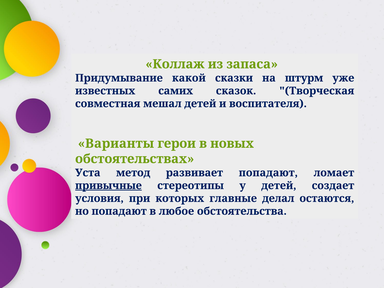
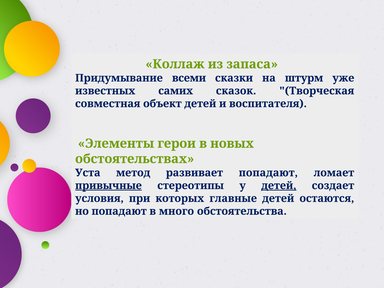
какой: какой -> всеми (189, 78)
мешал: мешал -> объект (162, 104)
Варианты: Варианты -> Элементы (116, 143)
детей underline: none -> present (279, 186)
главные делал: делал -> детей (278, 198)
любое: любое -> много (176, 211)
